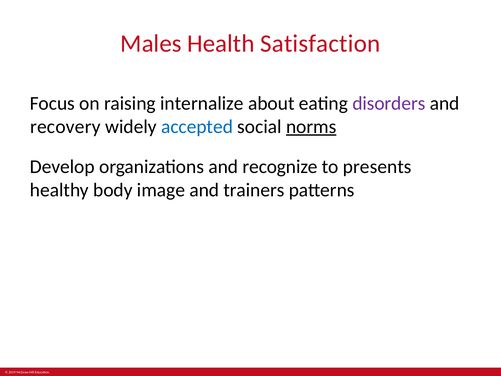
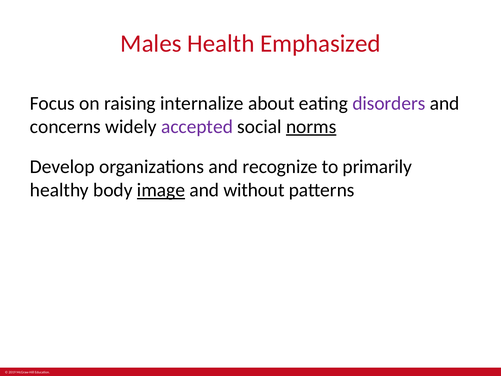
Satisfaction: Satisfaction -> Emphasized (320, 44)
recovery: recovery -> concerns (65, 127)
accepted colour: blue -> purple (197, 127)
presents: presents -> primarily (377, 167)
image underline: none -> present (161, 190)
trainers: trainers -> without (254, 190)
